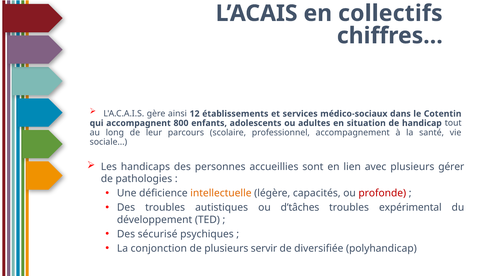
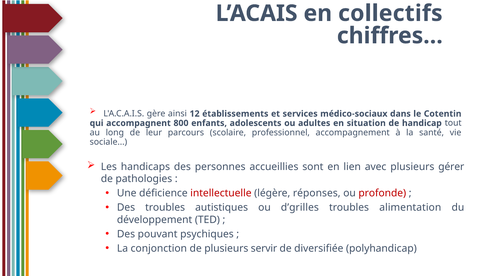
intellectuelle colour: orange -> red (221, 193)
capacités: capacités -> réponses (317, 193)
d’tâches: d’tâches -> d’grilles (300, 207)
expérimental: expérimental -> alimentation (410, 207)
sécurisé: sécurisé -> pouvant (158, 234)
